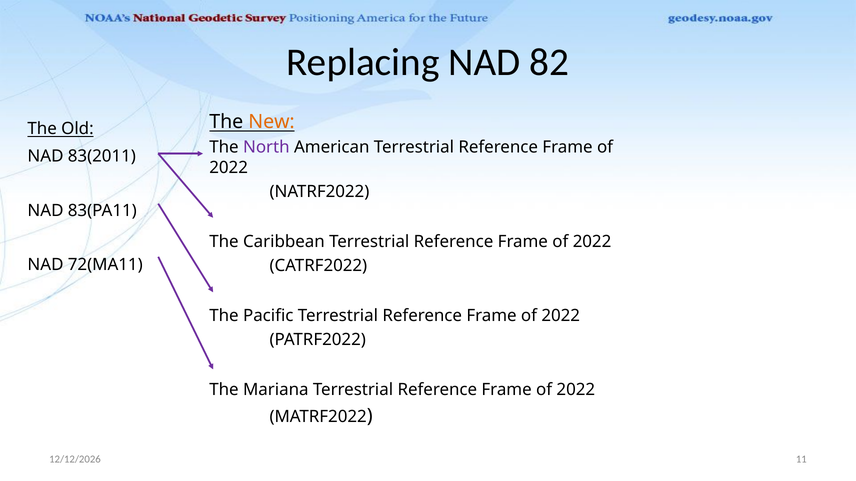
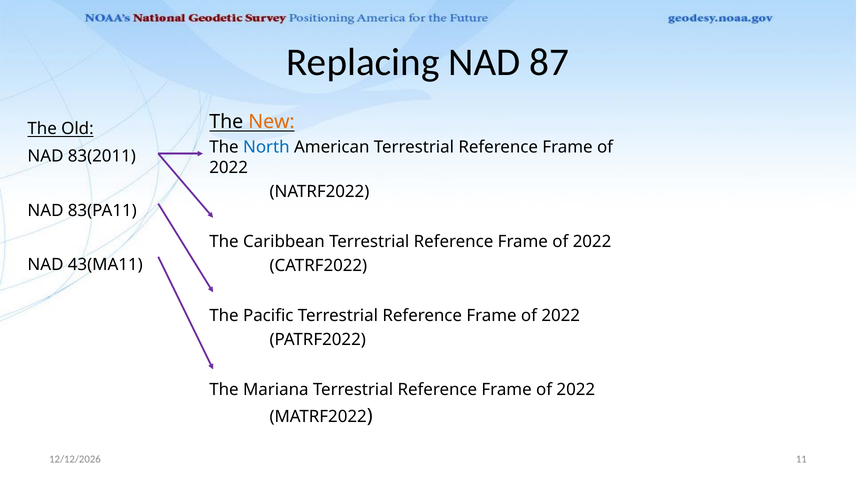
82: 82 -> 87 (549, 62)
North colour: purple -> blue (266, 147)
72(MA11: 72(MA11 -> 43(MA11 (105, 265)
